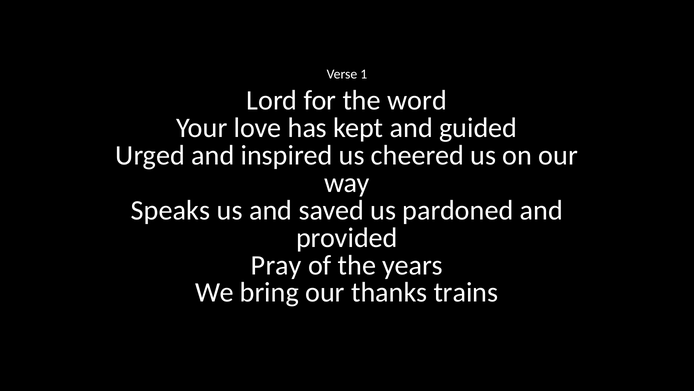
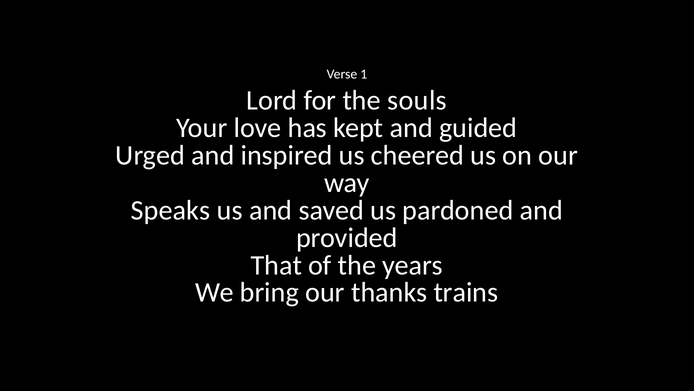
word: word -> souls (417, 100)
Pray: Pray -> That (276, 265)
